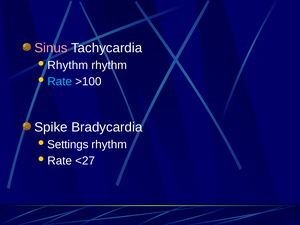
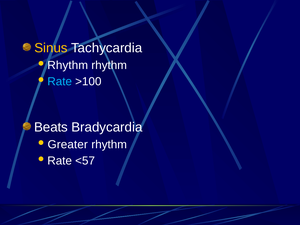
Sinus colour: pink -> yellow (51, 48)
Spike: Spike -> Beats (51, 127)
Settings: Settings -> Greater (68, 144)
<27: <27 -> <57 (85, 161)
